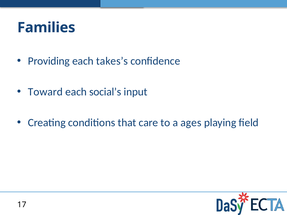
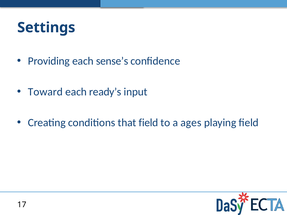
Families: Families -> Settings (46, 28)
takes’s: takes’s -> sense’s (112, 61)
social’s: social’s -> ready’s (105, 92)
that care: care -> field (148, 123)
